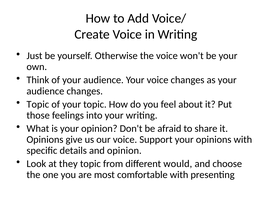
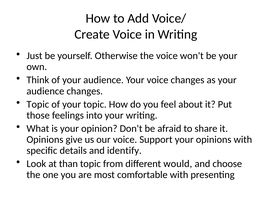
and opinion: opinion -> identify (124, 151)
they: they -> than (68, 164)
